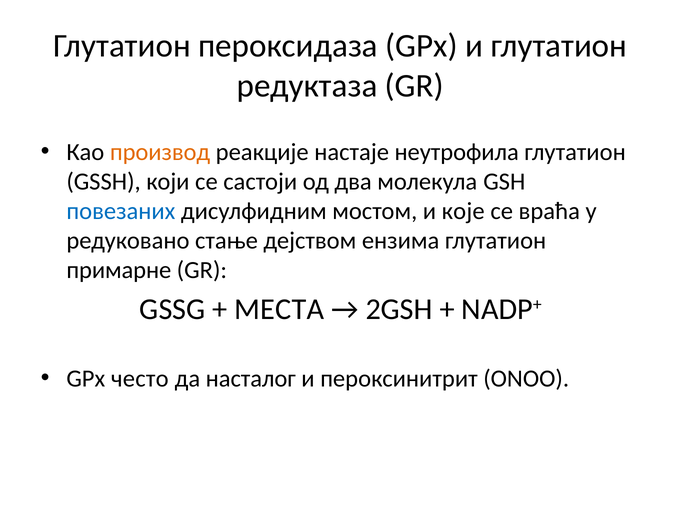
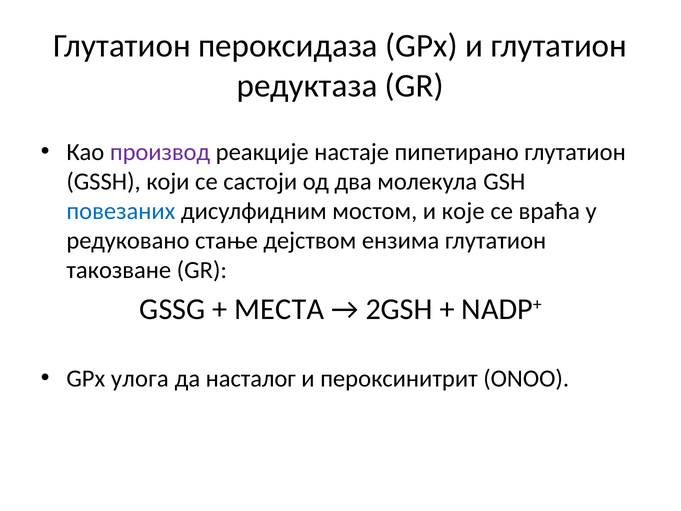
производ colour: orange -> purple (160, 152)
неутрофила: неутрофила -> пипетирано (457, 152)
примарне: примарне -> такозване (119, 270)
често: често -> улога (140, 378)
